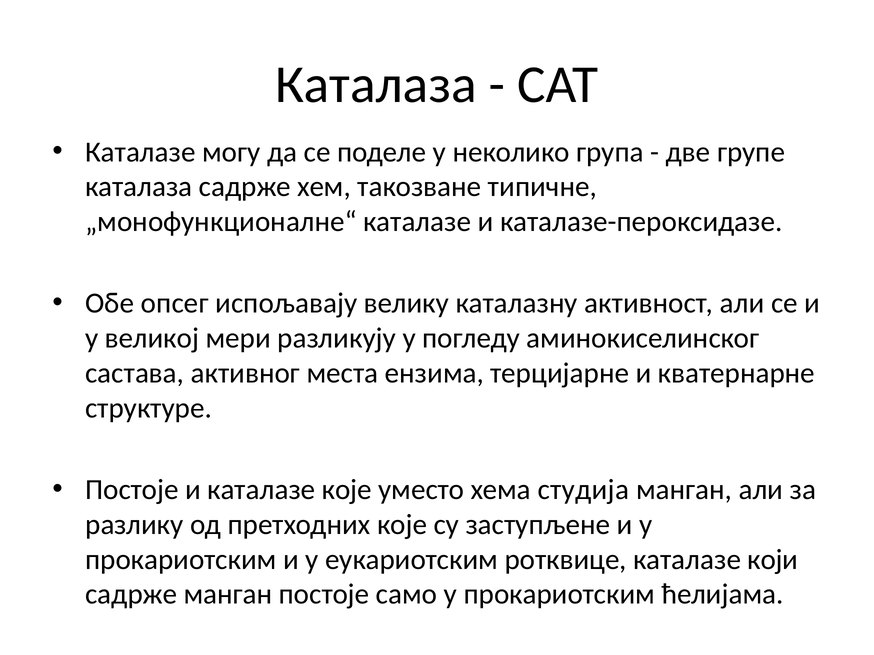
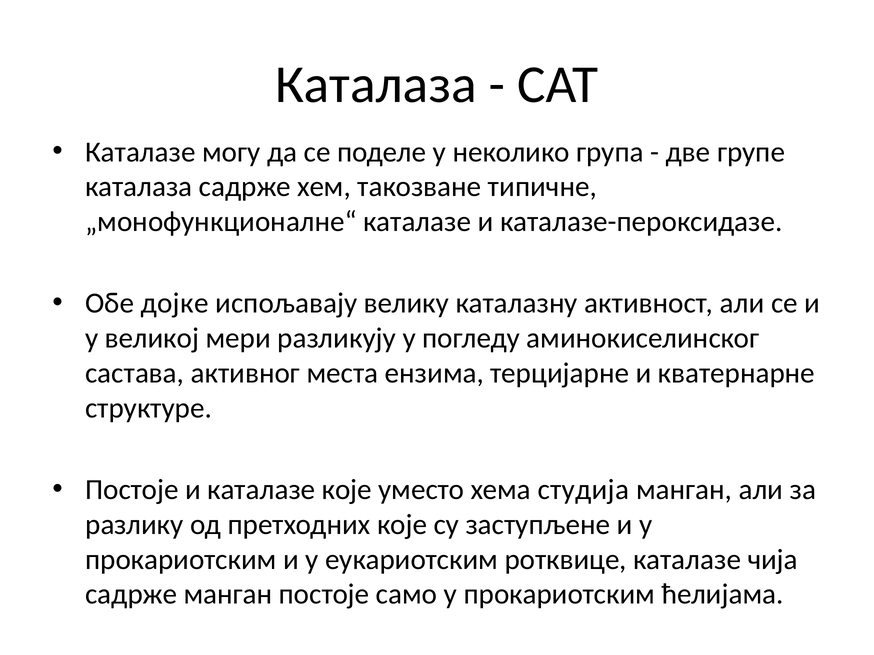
опсег: опсег -> дојке (175, 304)
који: који -> чија (773, 560)
